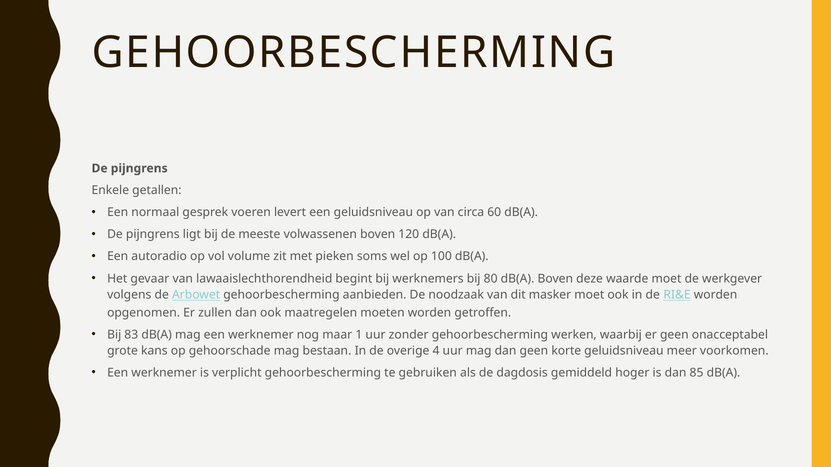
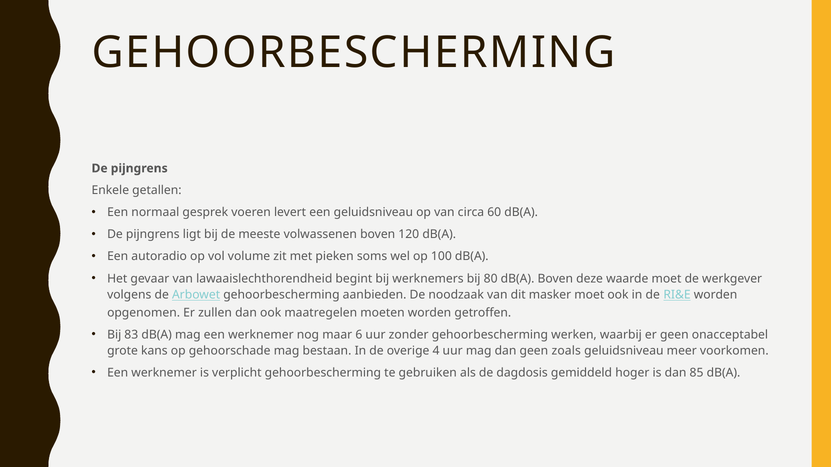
1: 1 -> 6 (359, 335)
korte: korte -> zoals (566, 351)
